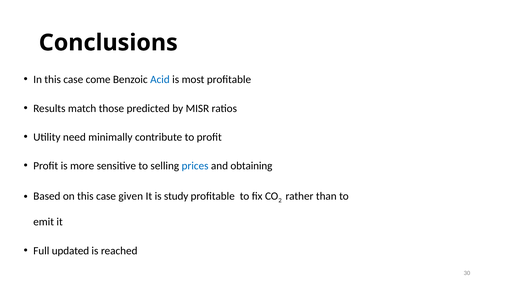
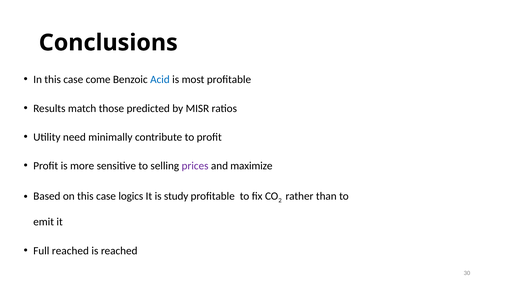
prices colour: blue -> purple (195, 166)
obtaining: obtaining -> maximize (251, 166)
given: given -> logics (131, 196)
Full updated: updated -> reached (70, 251)
